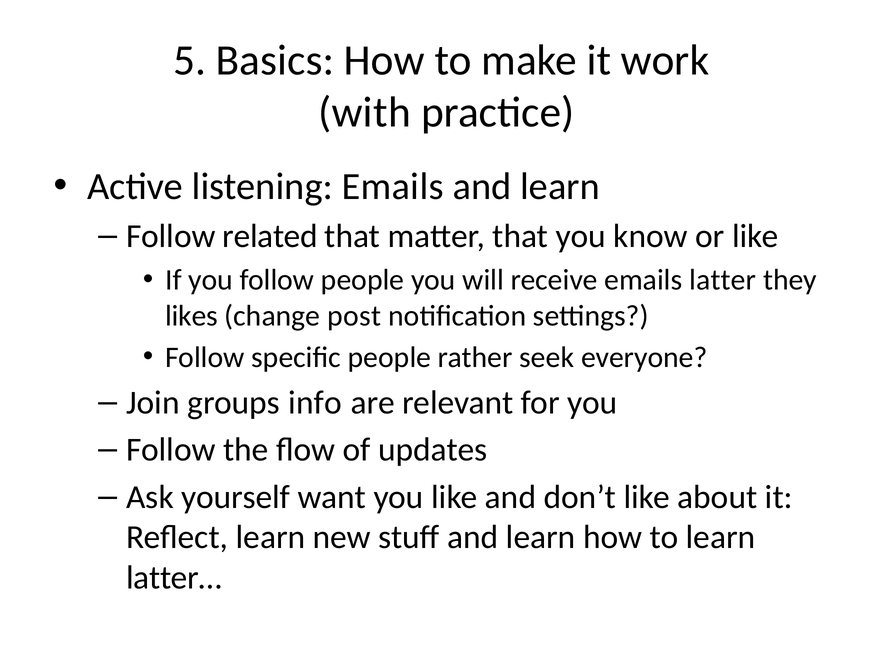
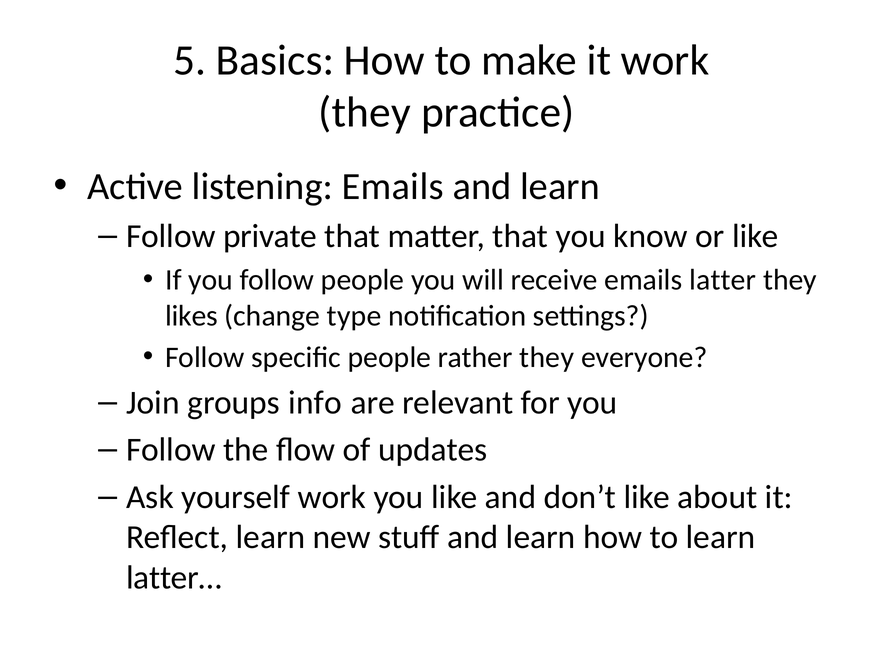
with: with -> they (364, 112)
related: related -> private (270, 236)
post: post -> type (354, 316)
rather seek: seek -> they (547, 357)
yourself want: want -> work (332, 497)
